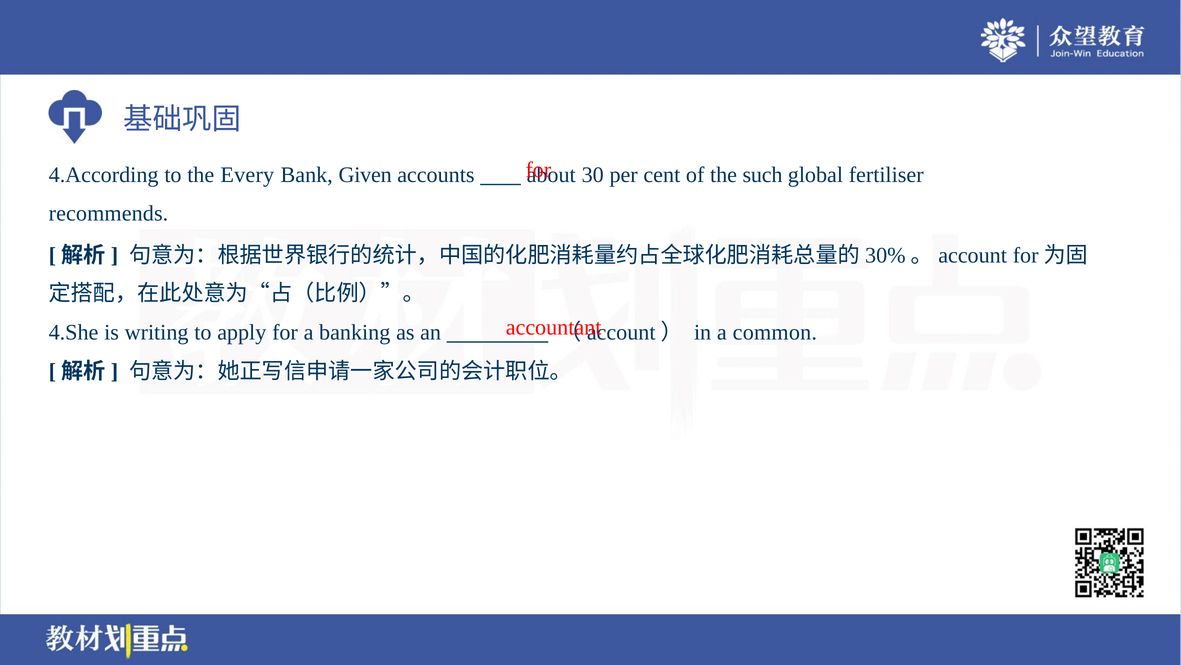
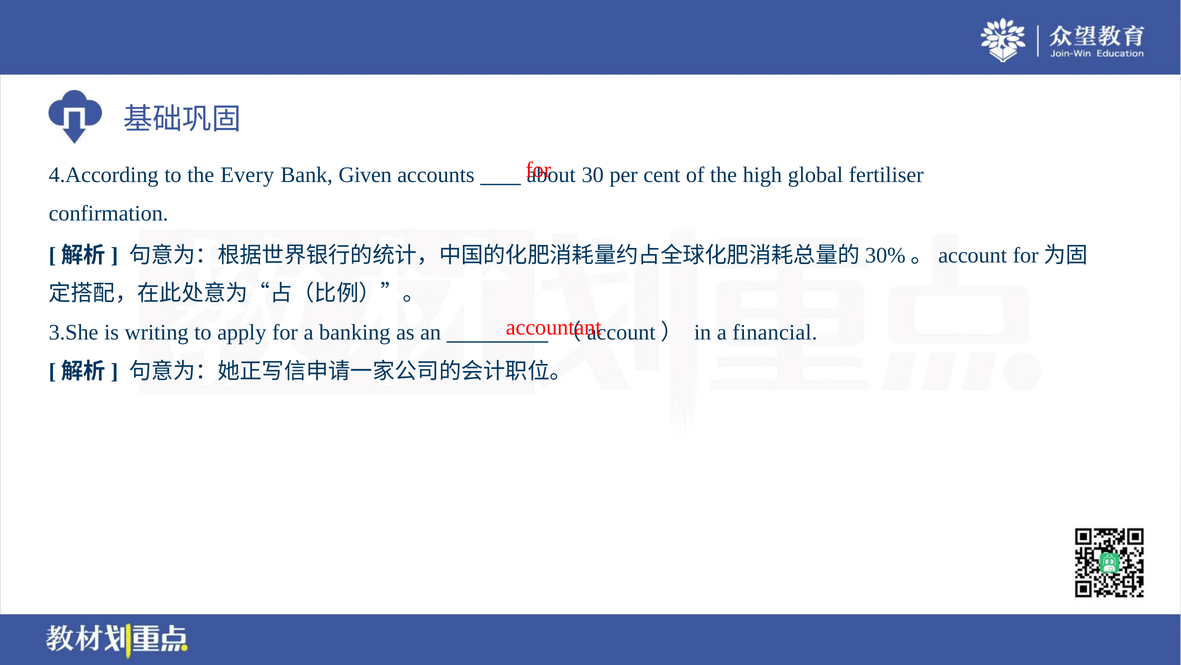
such: such -> high (762, 175)
recommends: recommends -> confirmation (109, 213)
4.She: 4.She -> 3.She (74, 332)
common: common -> financial (775, 332)
